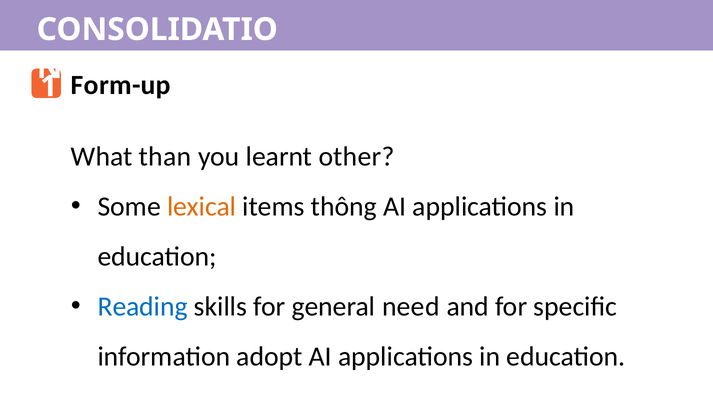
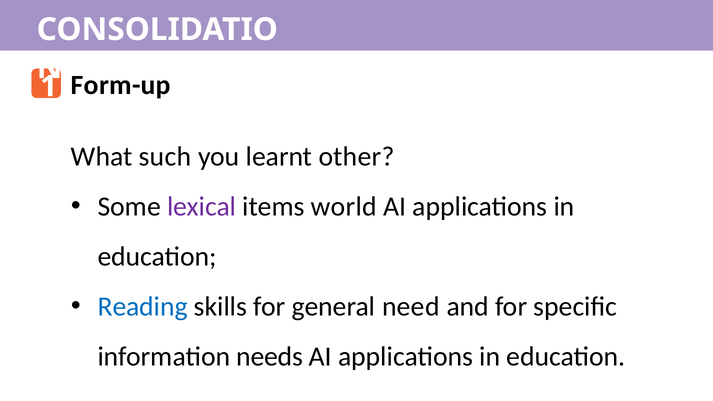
than: than -> such (165, 157)
lexical colour: orange -> purple (202, 207)
thông: thông -> world (344, 207)
adopt: adopt -> needs (270, 356)
